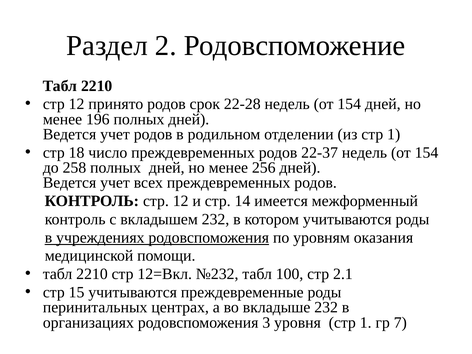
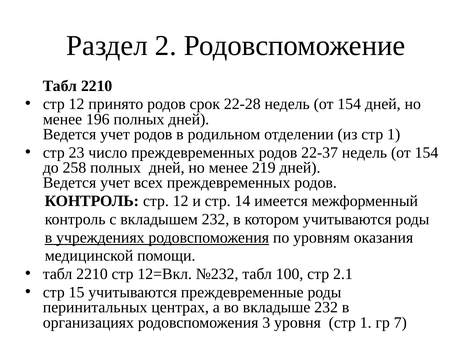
18: 18 -> 23 (77, 153)
256: 256 -> 219 (264, 168)
